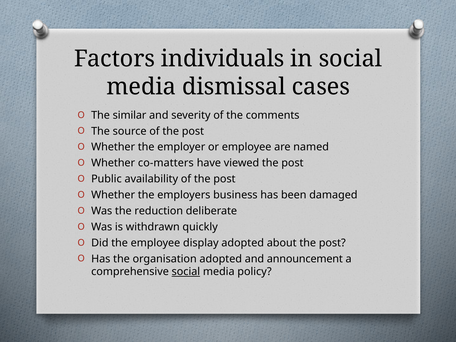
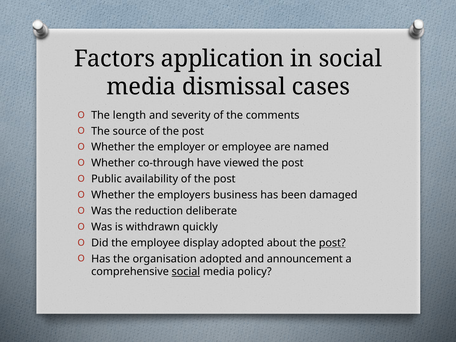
individuals: individuals -> application (223, 59)
similar: similar -> length (129, 115)
co-matters: co-matters -> co-through (166, 163)
post underline: none -> present (332, 243)
